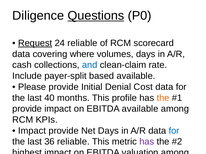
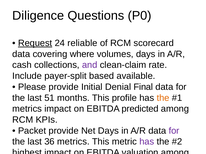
Questions underline: present -> none (96, 16)
and colour: blue -> purple (90, 65)
Denial Cost: Cost -> Final (143, 87)
40: 40 -> 51 (49, 98)
provide: provide -> metrics (27, 109)
EBITDA available: available -> predicted (140, 109)
Impact: Impact -> Packet (32, 131)
for colour: blue -> purple (174, 131)
36 reliable: reliable -> metrics (73, 142)
